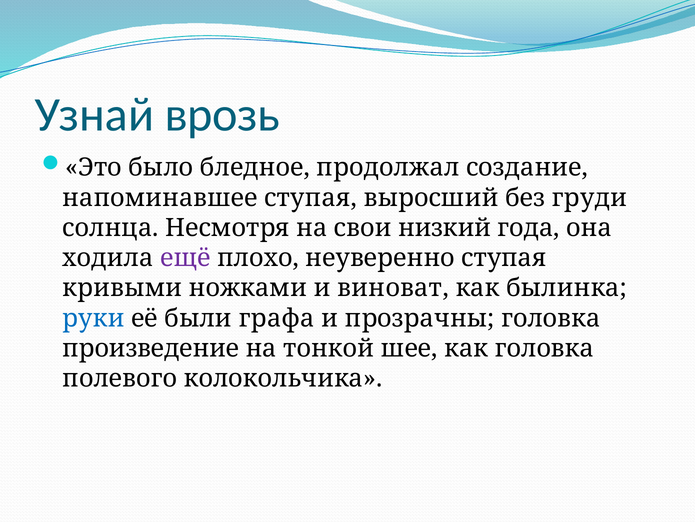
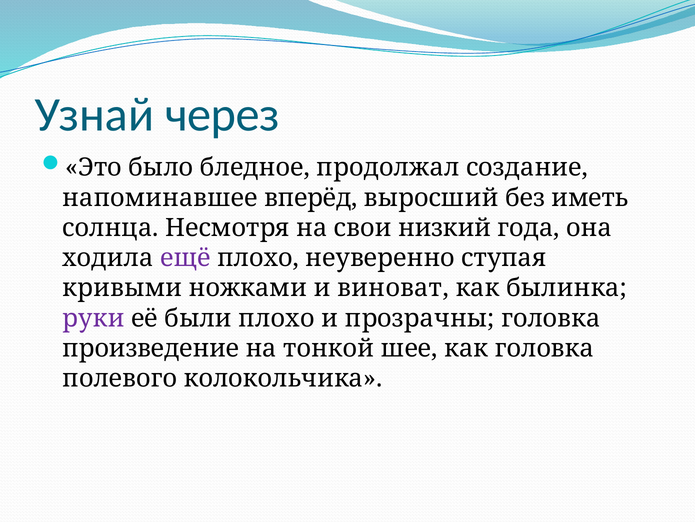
врозь: врозь -> через (222, 115)
напоминавшее ступая: ступая -> вперёд (311, 197)
груди: груди -> иметь (590, 197)
руки colour: blue -> purple (93, 318)
были графа: графа -> плохо (277, 318)
